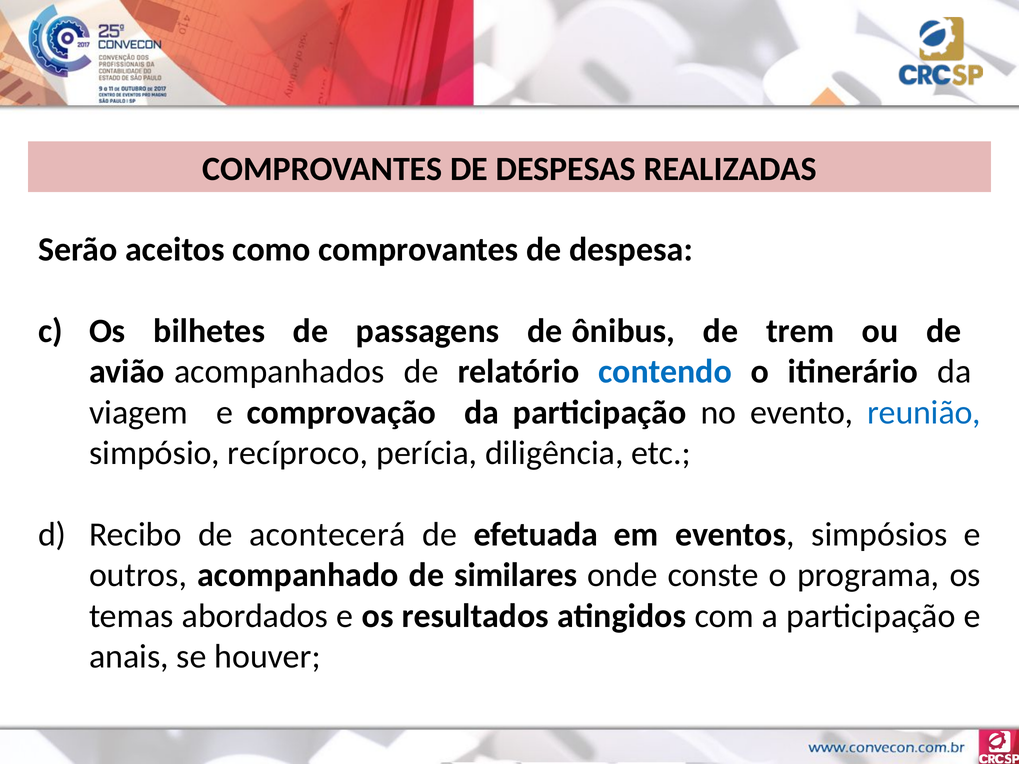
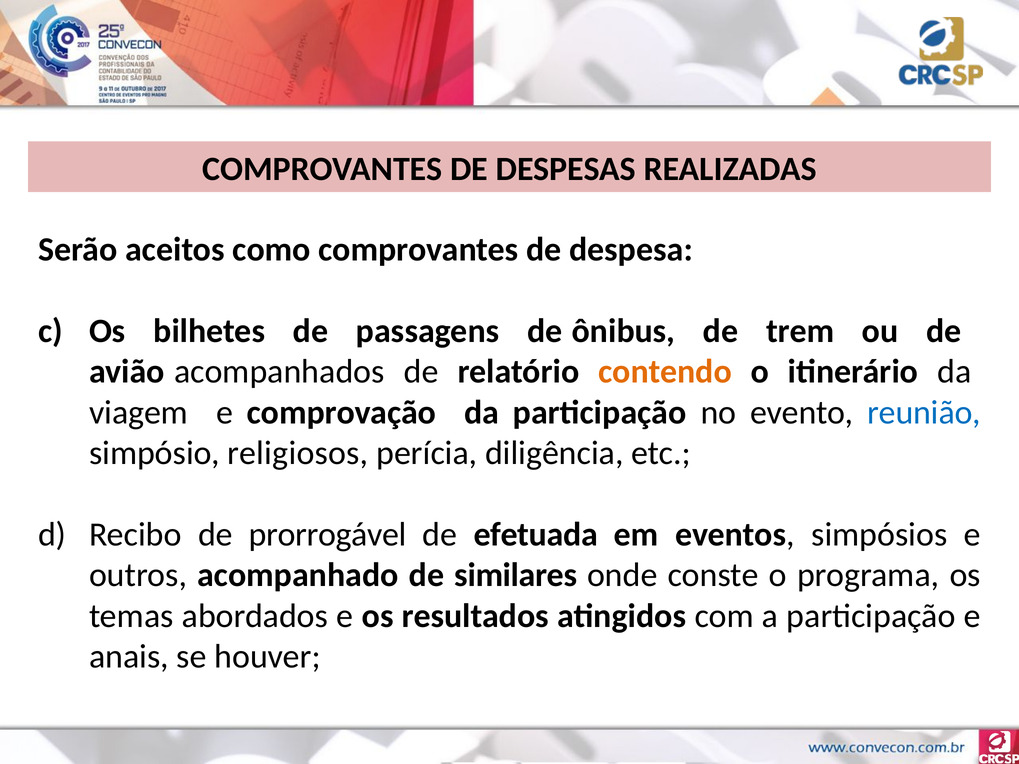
contendo colour: blue -> orange (665, 372)
recíproco: recíproco -> religiosos (298, 453)
acontecerá: acontecerá -> prorrogável (328, 535)
